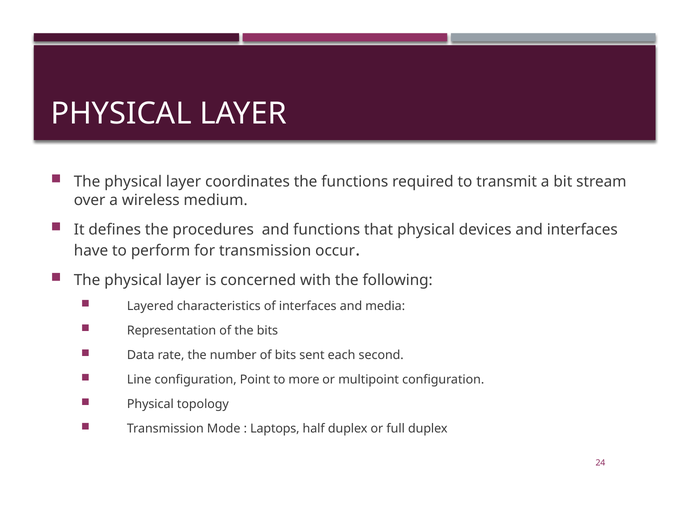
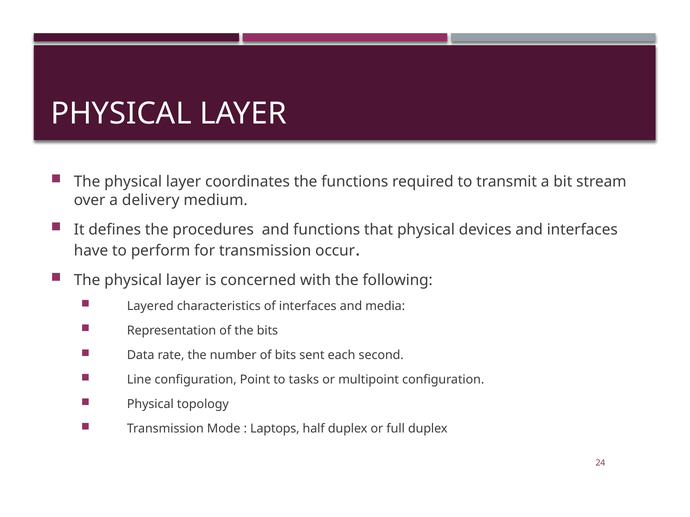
wireless: wireless -> delivery (151, 200)
more: more -> tasks (304, 380)
